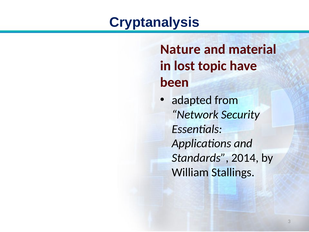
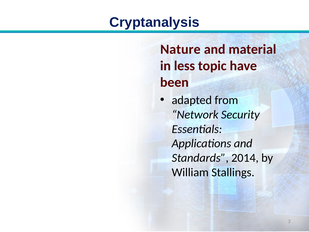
lost: lost -> less (184, 66)
